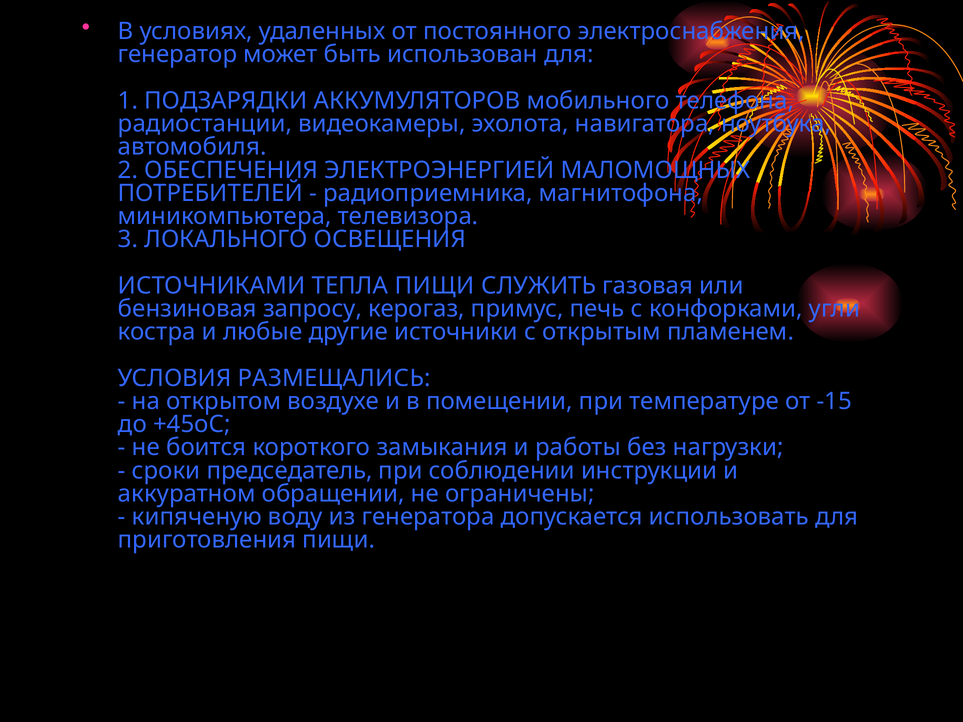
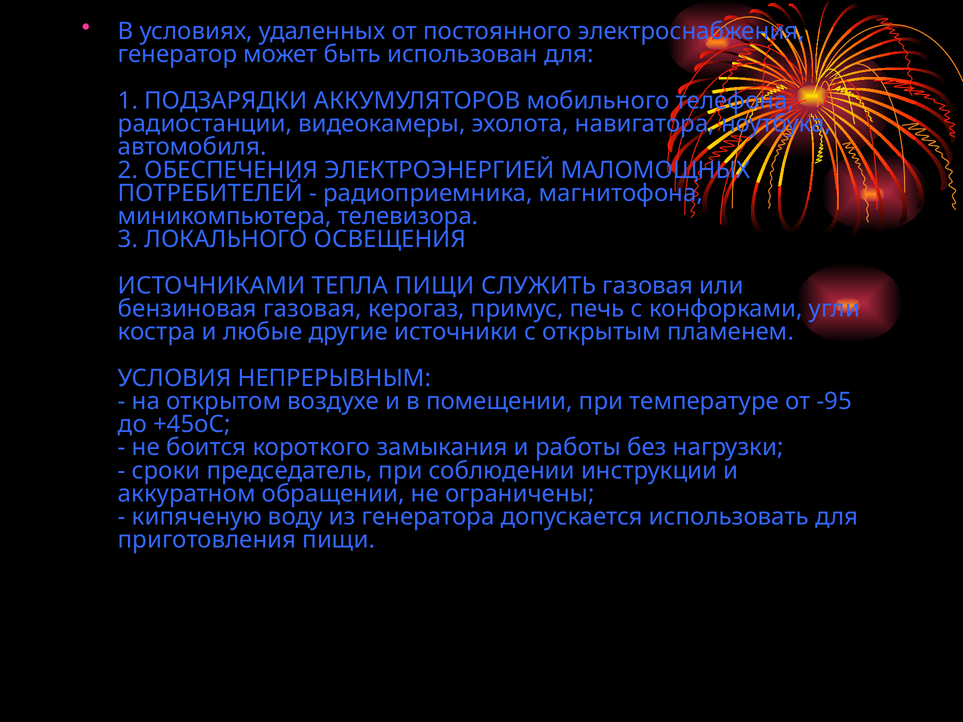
бензиновая запросу: запросу -> газовая (312, 309)
РАЗМЕЩАЛИСЬ: РАЗМЕЩАЛИСЬ -> НЕПРЕРЫВНЫМ (334, 378)
-15: -15 -> -95 (834, 401)
